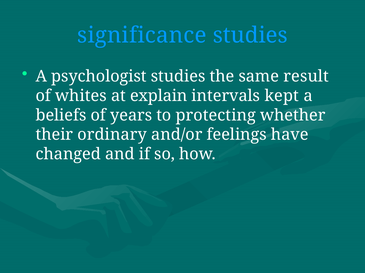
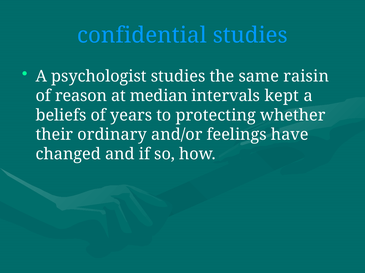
significance: significance -> confidential (142, 35)
result: result -> raisin (306, 77)
whites: whites -> reason (81, 96)
explain: explain -> median (159, 96)
